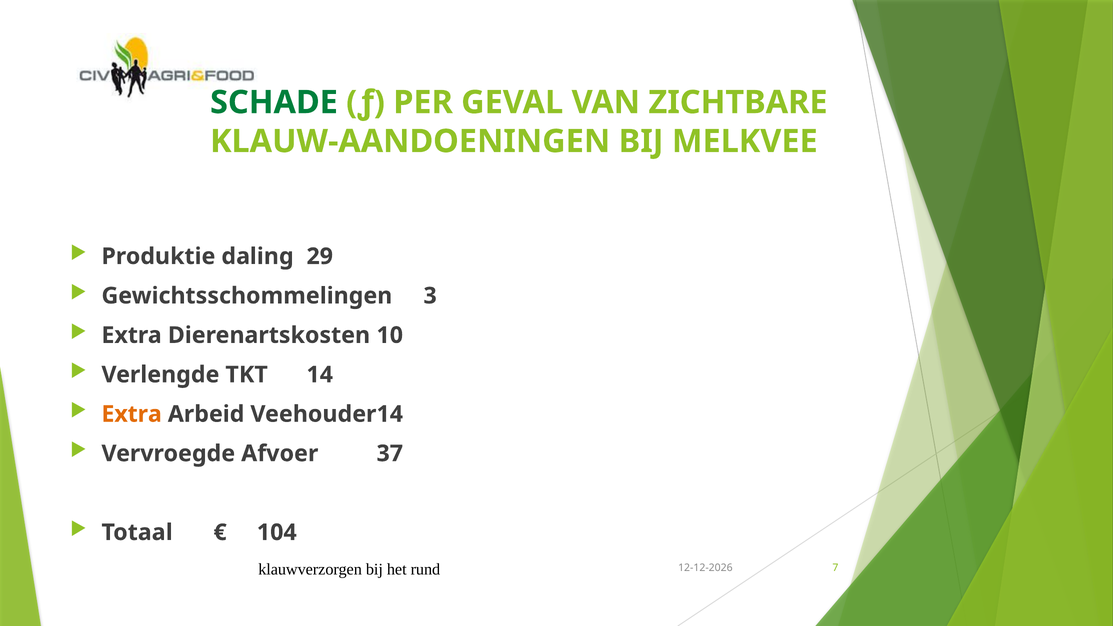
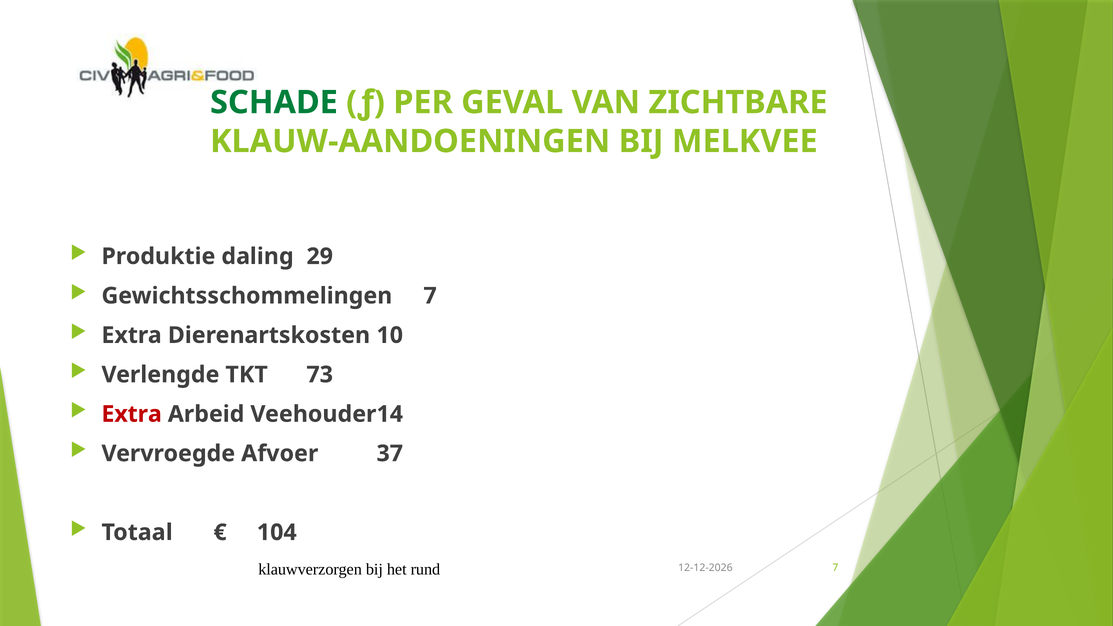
Gewichtsschommelingen 3: 3 -> 7 (430, 296)
14: 14 -> 73 (320, 375)
Extra colour: orange -> red (132, 414)
